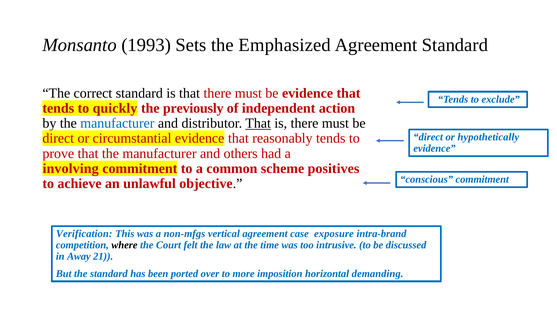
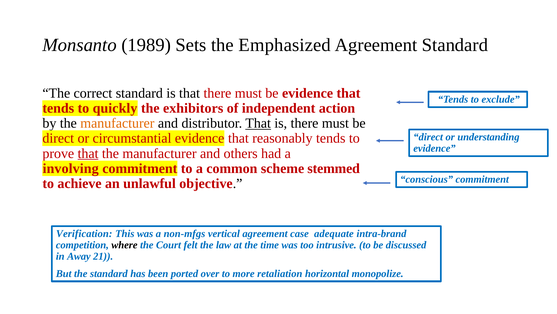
1993: 1993 -> 1989 (146, 45)
previously: previously -> exhibitors (193, 108)
manufacturer colour: blue -> orange (117, 123)
hypothetically: hypothetically -> understanding (488, 137)
that underline: none -> present (88, 153)
positives: positives -> stemmed (334, 168)
exposure: exposure -> adequate (334, 233)
imposition: imposition -> retaliation (280, 273)
demanding: demanding -> monopolize (378, 273)
